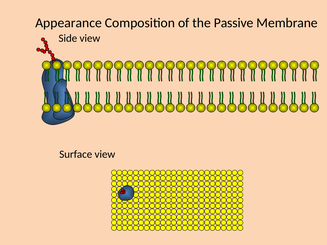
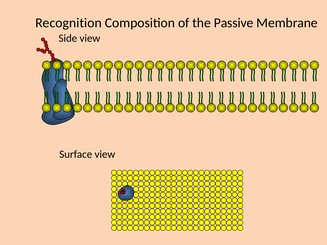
Appearance: Appearance -> Recognition (69, 23)
